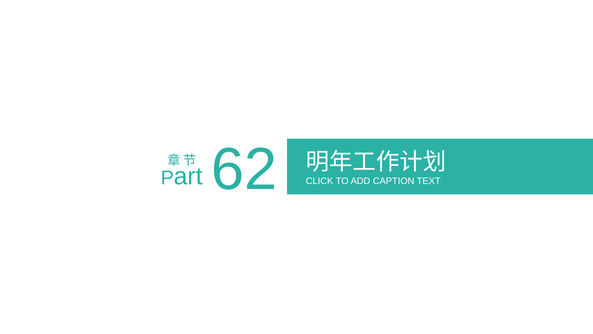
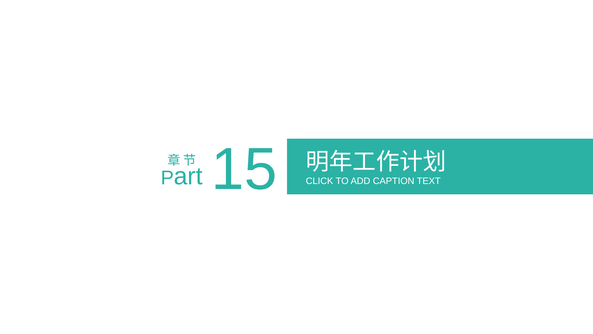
62: 62 -> 15 (244, 169)
